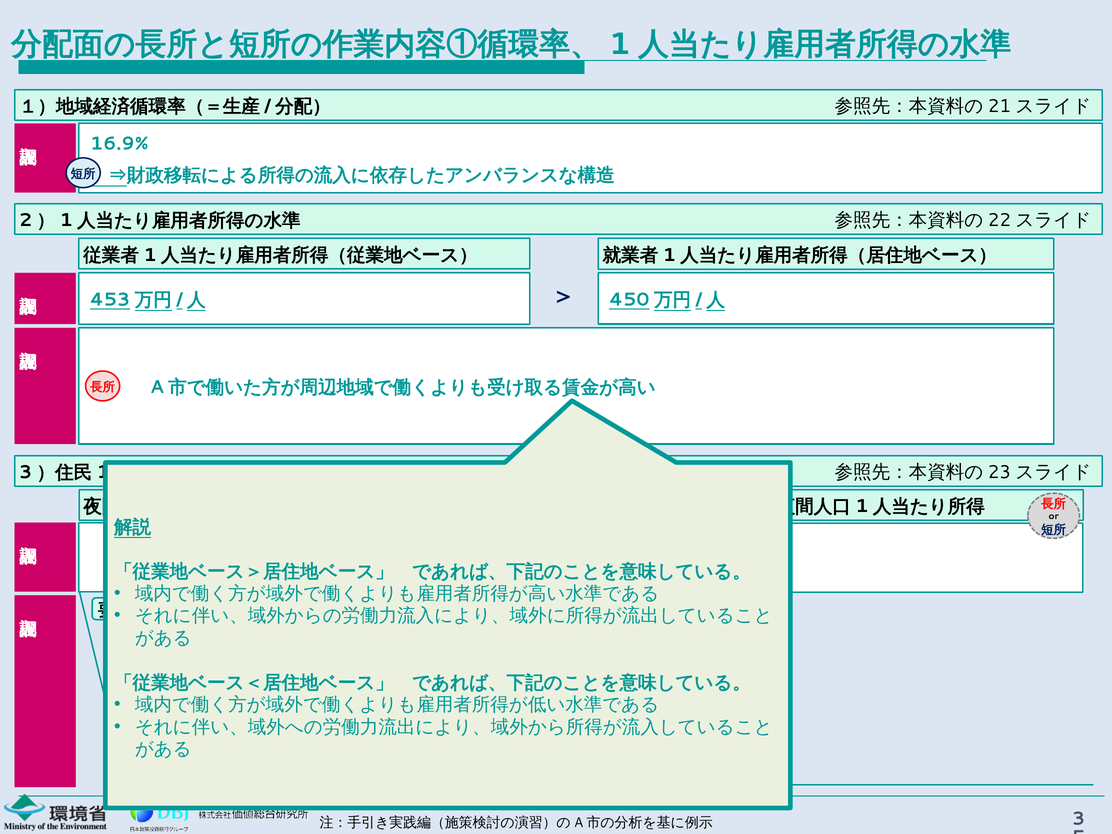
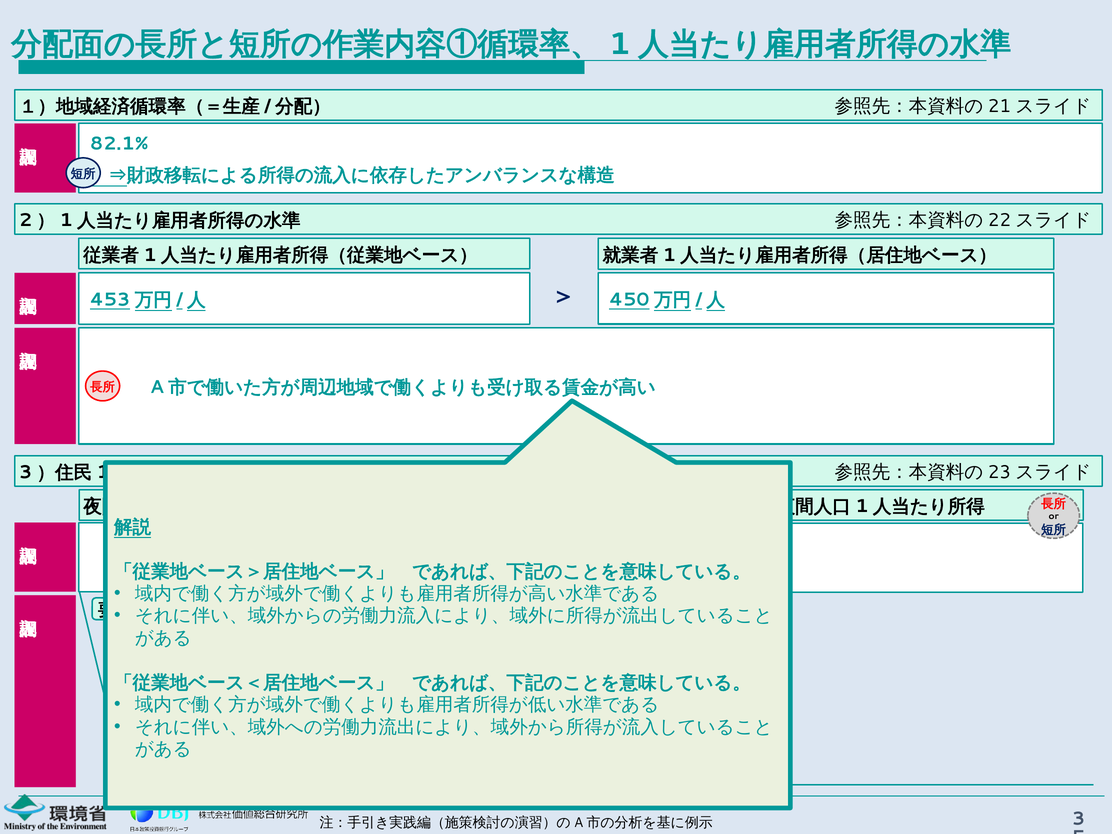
16.9%: 16.9% -> 82.1% (119, 144)
